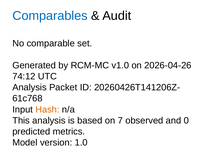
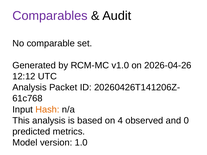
Comparables colour: blue -> purple (50, 16)
74:12: 74:12 -> 12:12 (24, 77)
7: 7 -> 4 (120, 121)
